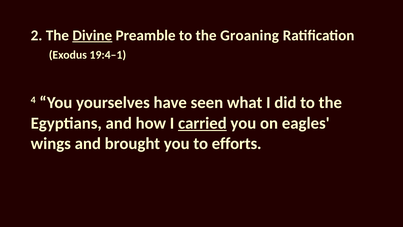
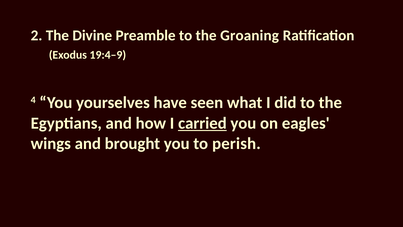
Divine underline: present -> none (92, 35)
19:4–1: 19:4–1 -> 19:4–9 (108, 55)
efforts: efforts -> perish (236, 144)
